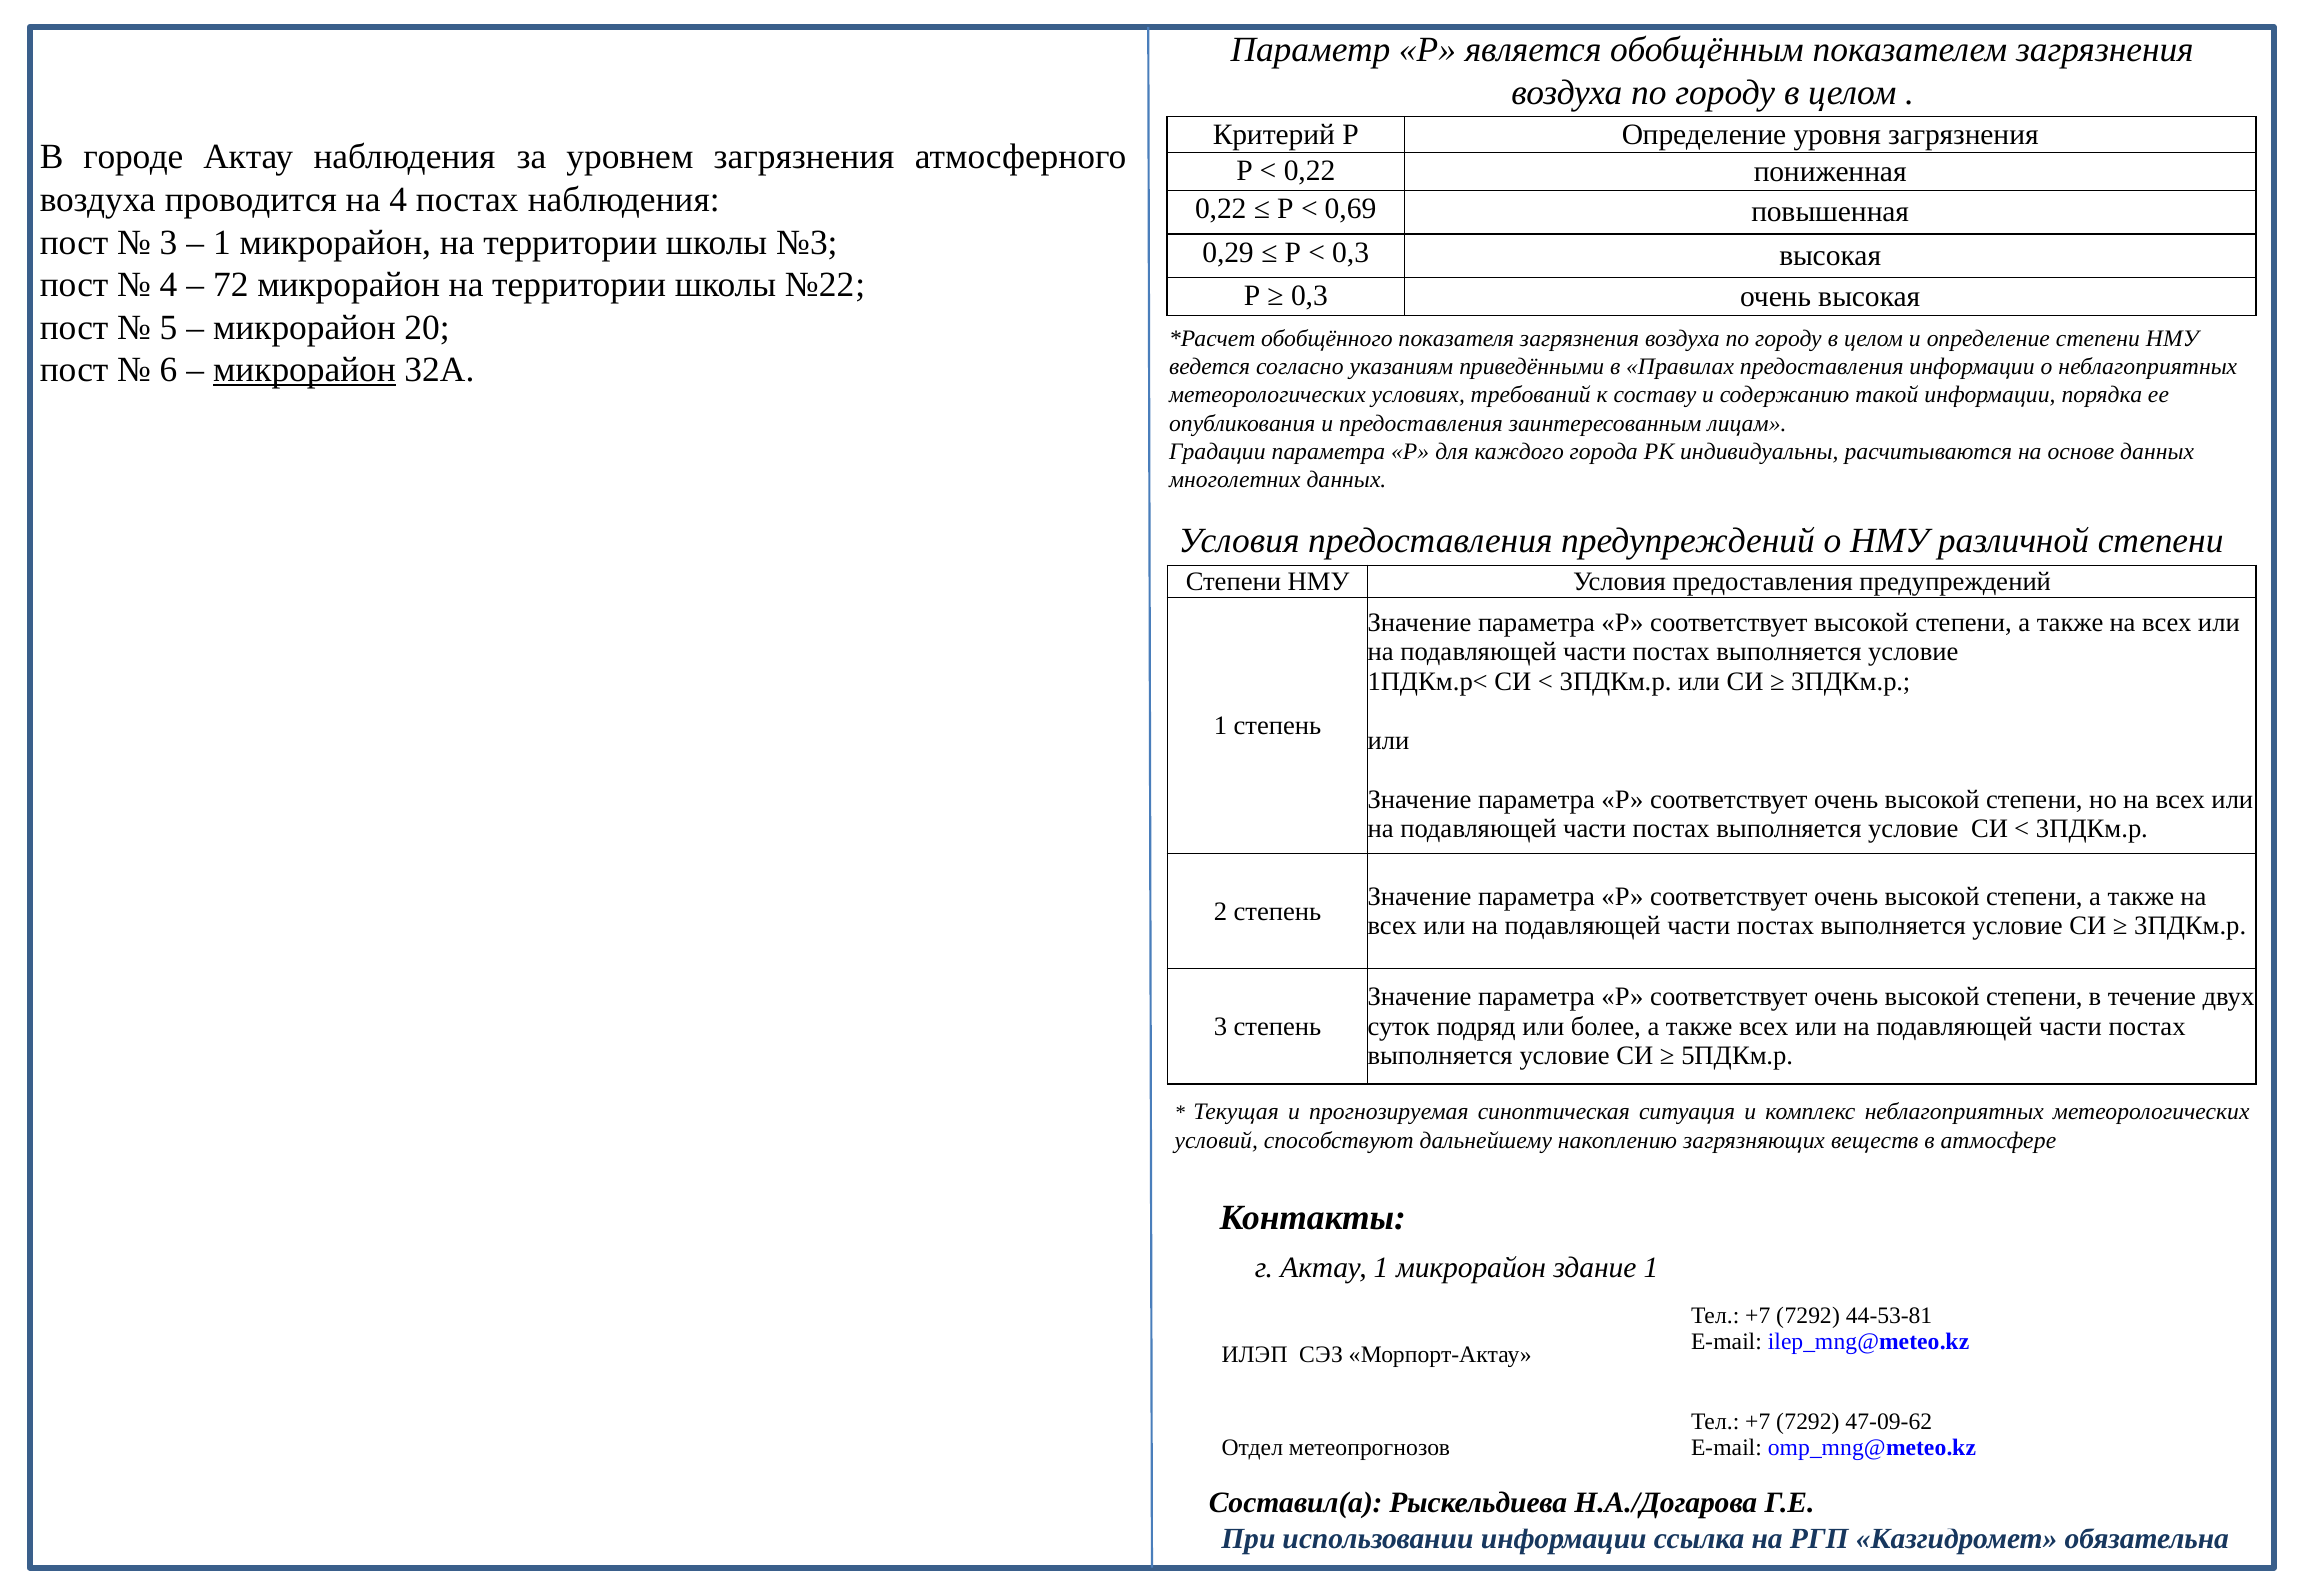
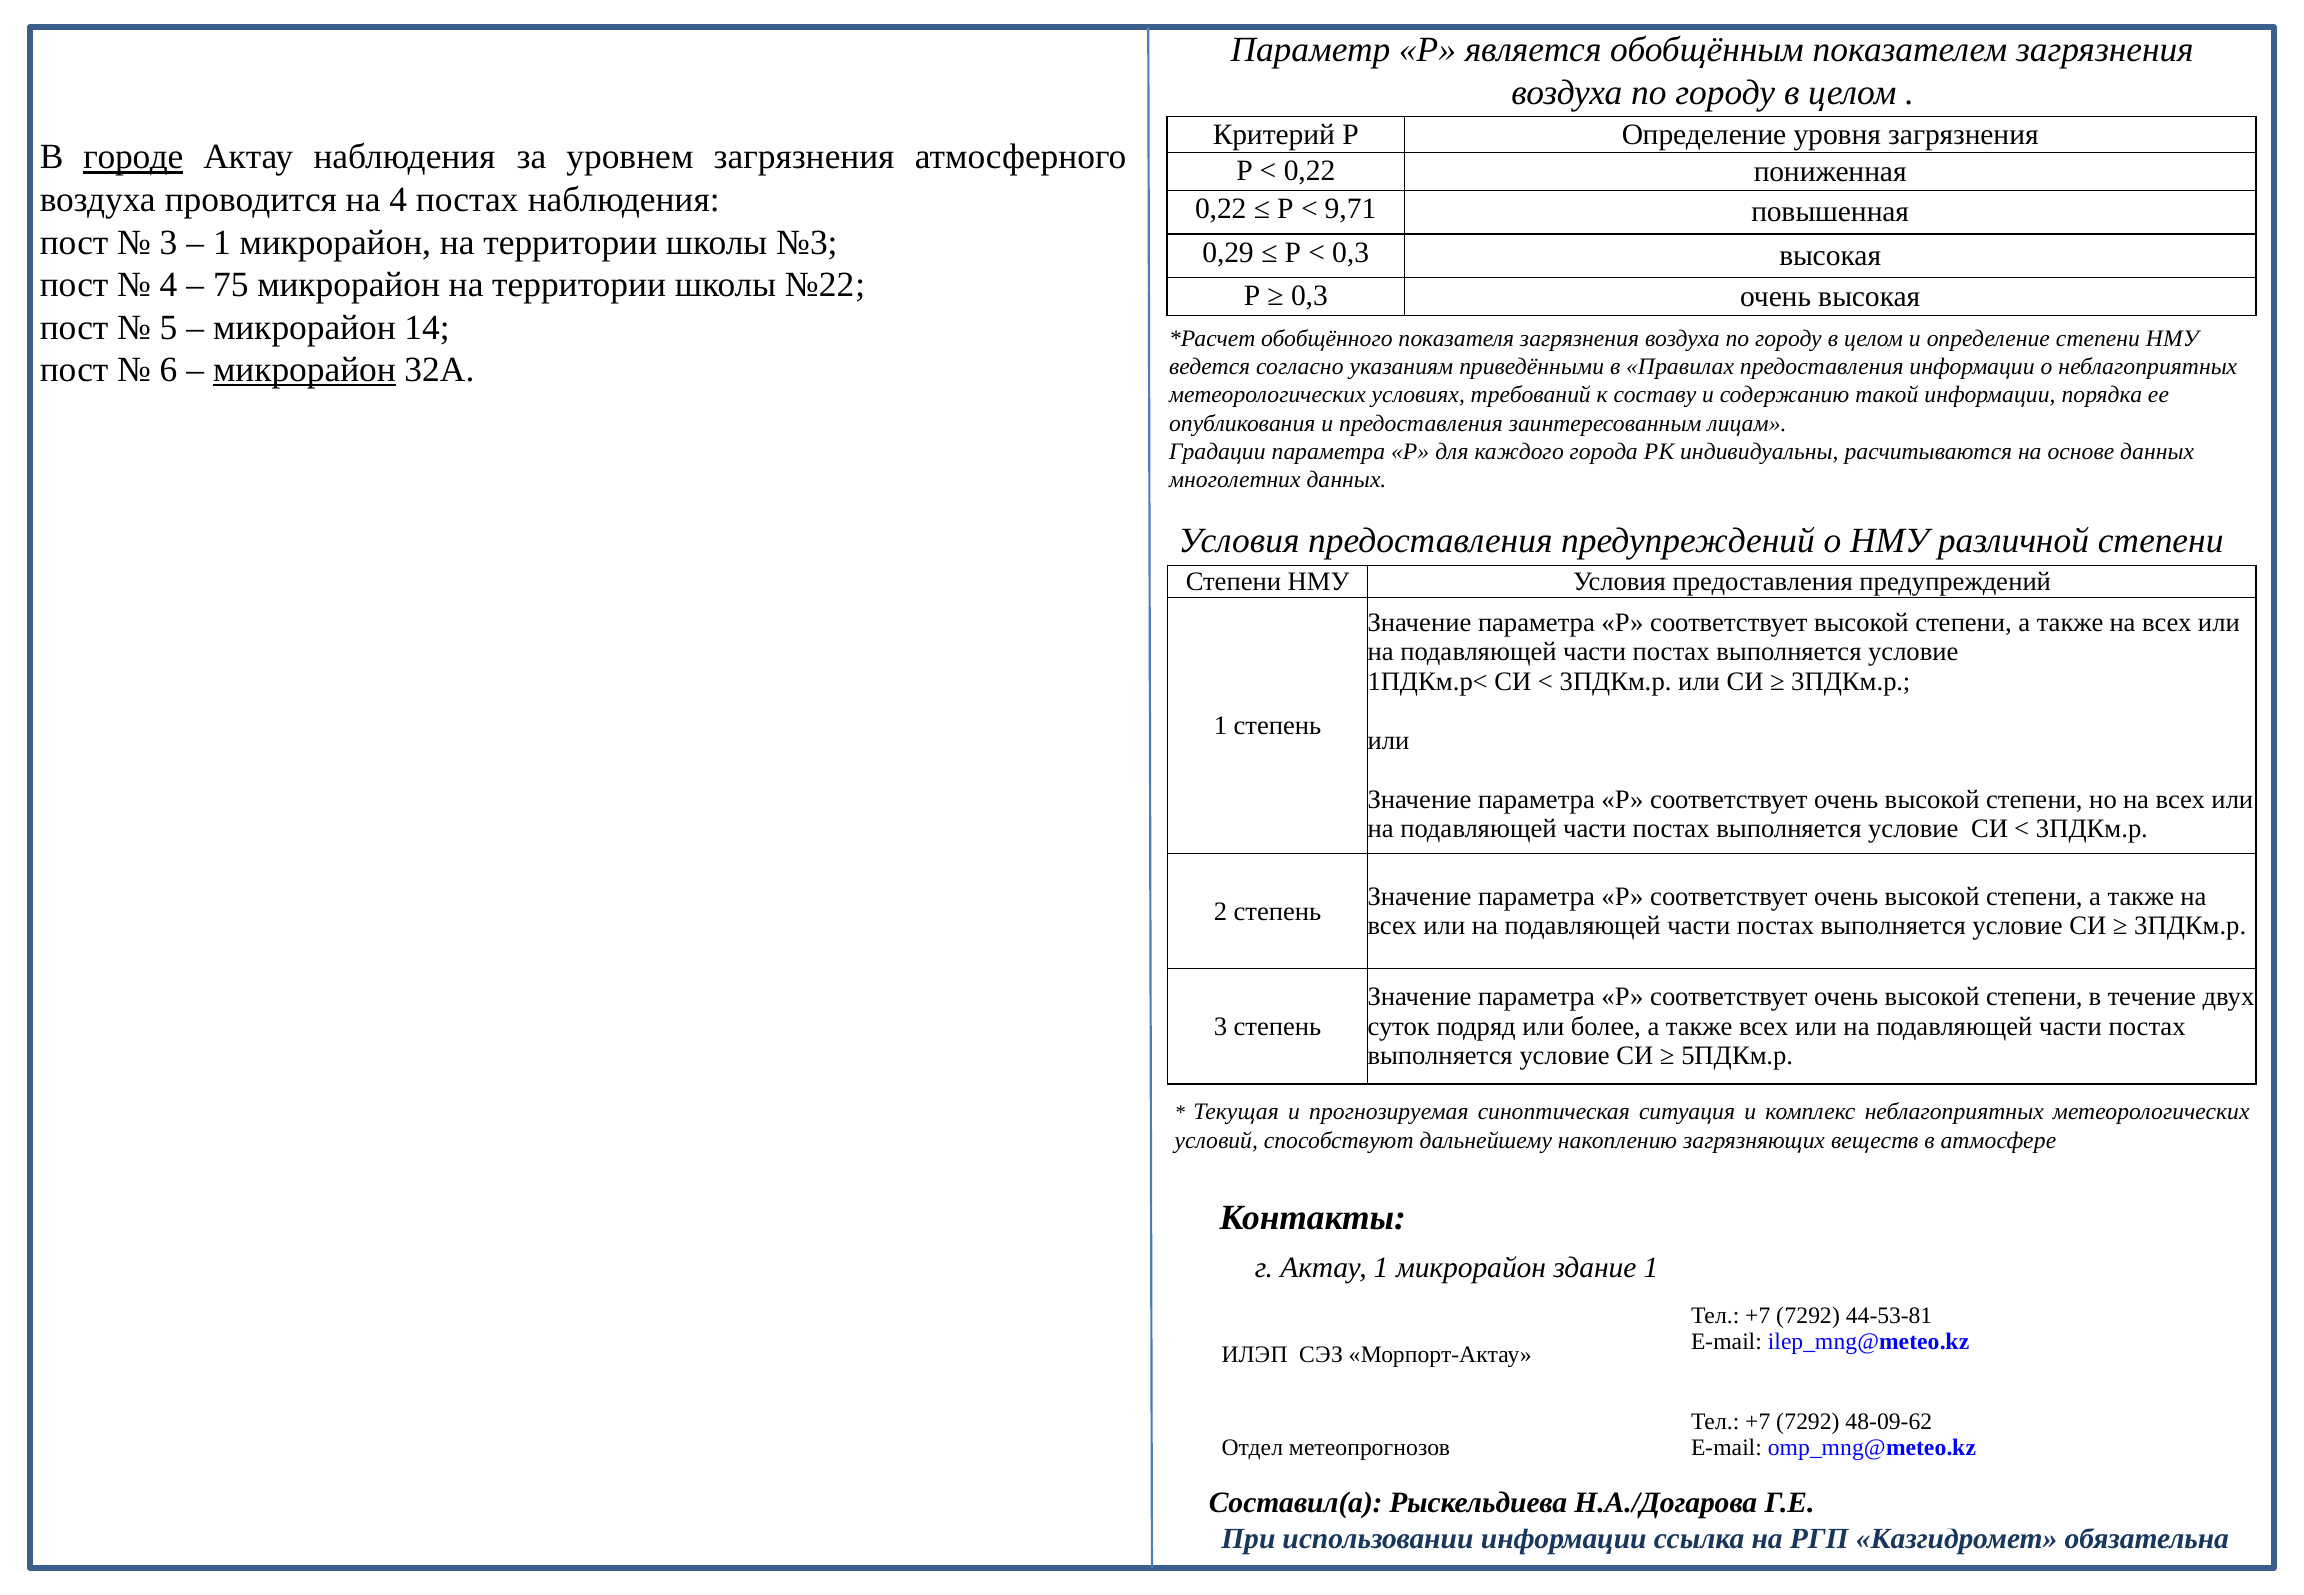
городе underline: none -> present (133, 157)
0,69: 0,69 -> 9,71 (1351, 209)
72: 72 -> 75 (231, 285)
20: 20 -> 14 (427, 327)
47-09-62: 47-09-62 -> 48-09-62 (1889, 1422)
